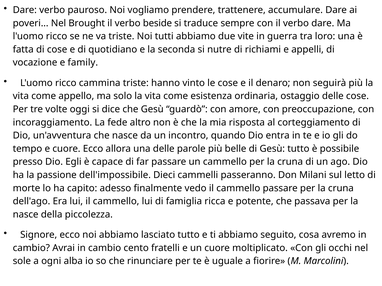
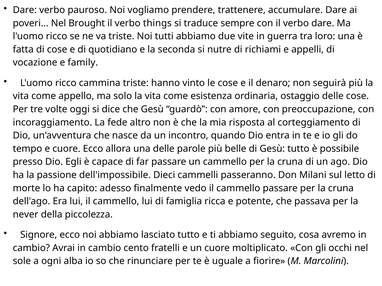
beside: beside -> things (157, 23)
nasce: nasce -> never (26, 215)
